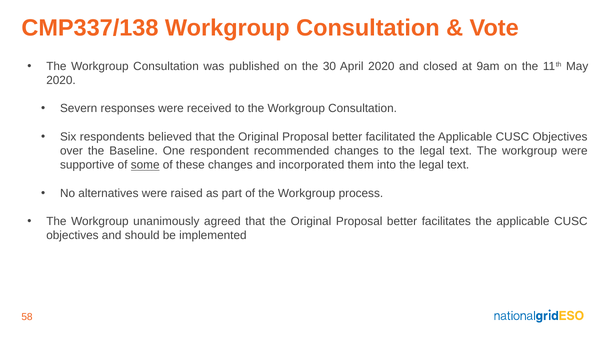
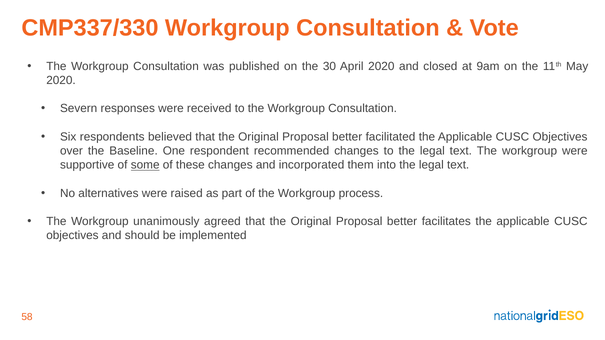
CMP337/138: CMP337/138 -> CMP337/330 (90, 28)
